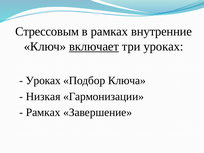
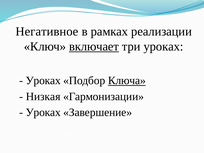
Стрессовым: Стрессовым -> Негативное (47, 31)
внутренние: внутренние -> реализации (162, 31)
Ключа underline: none -> present (127, 81)
Рамках: Рамках -> Уроках (43, 112)
